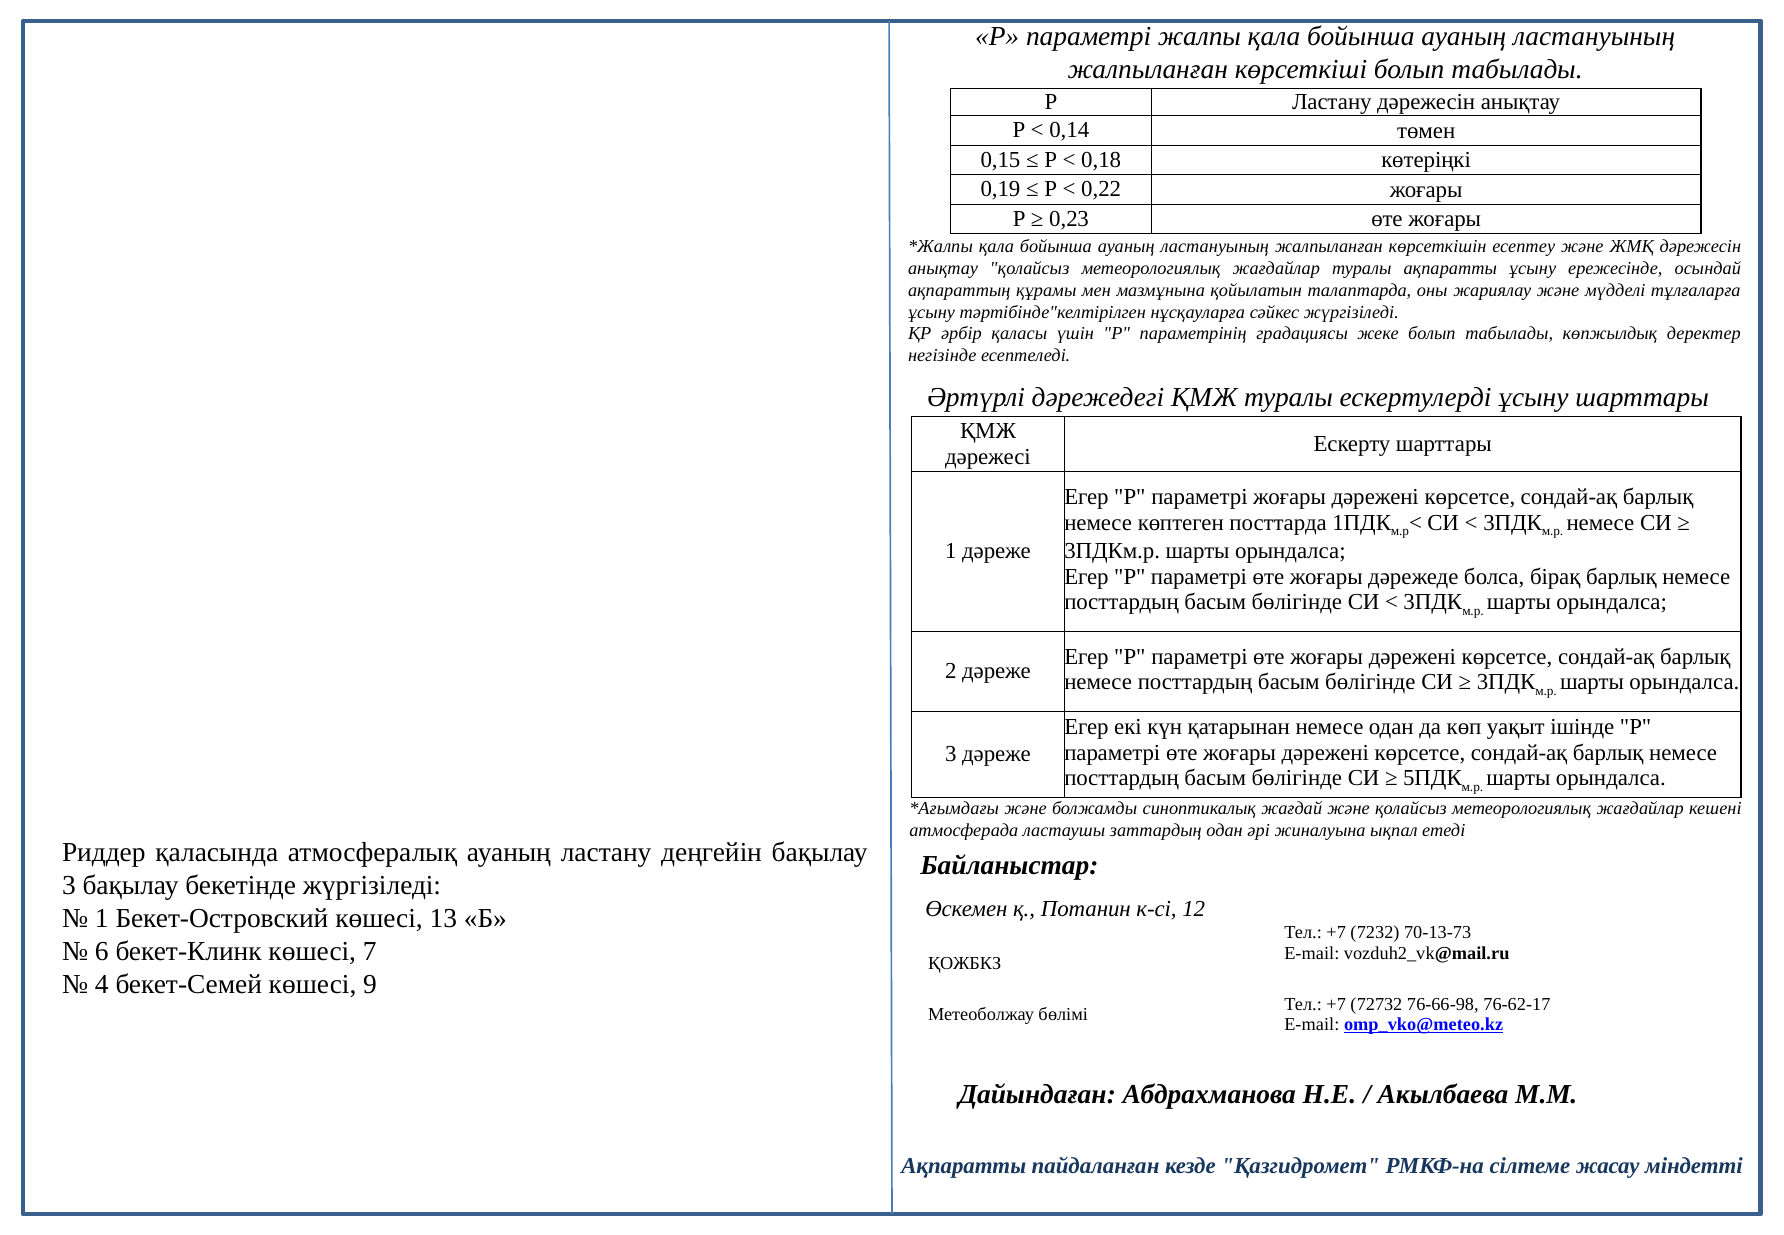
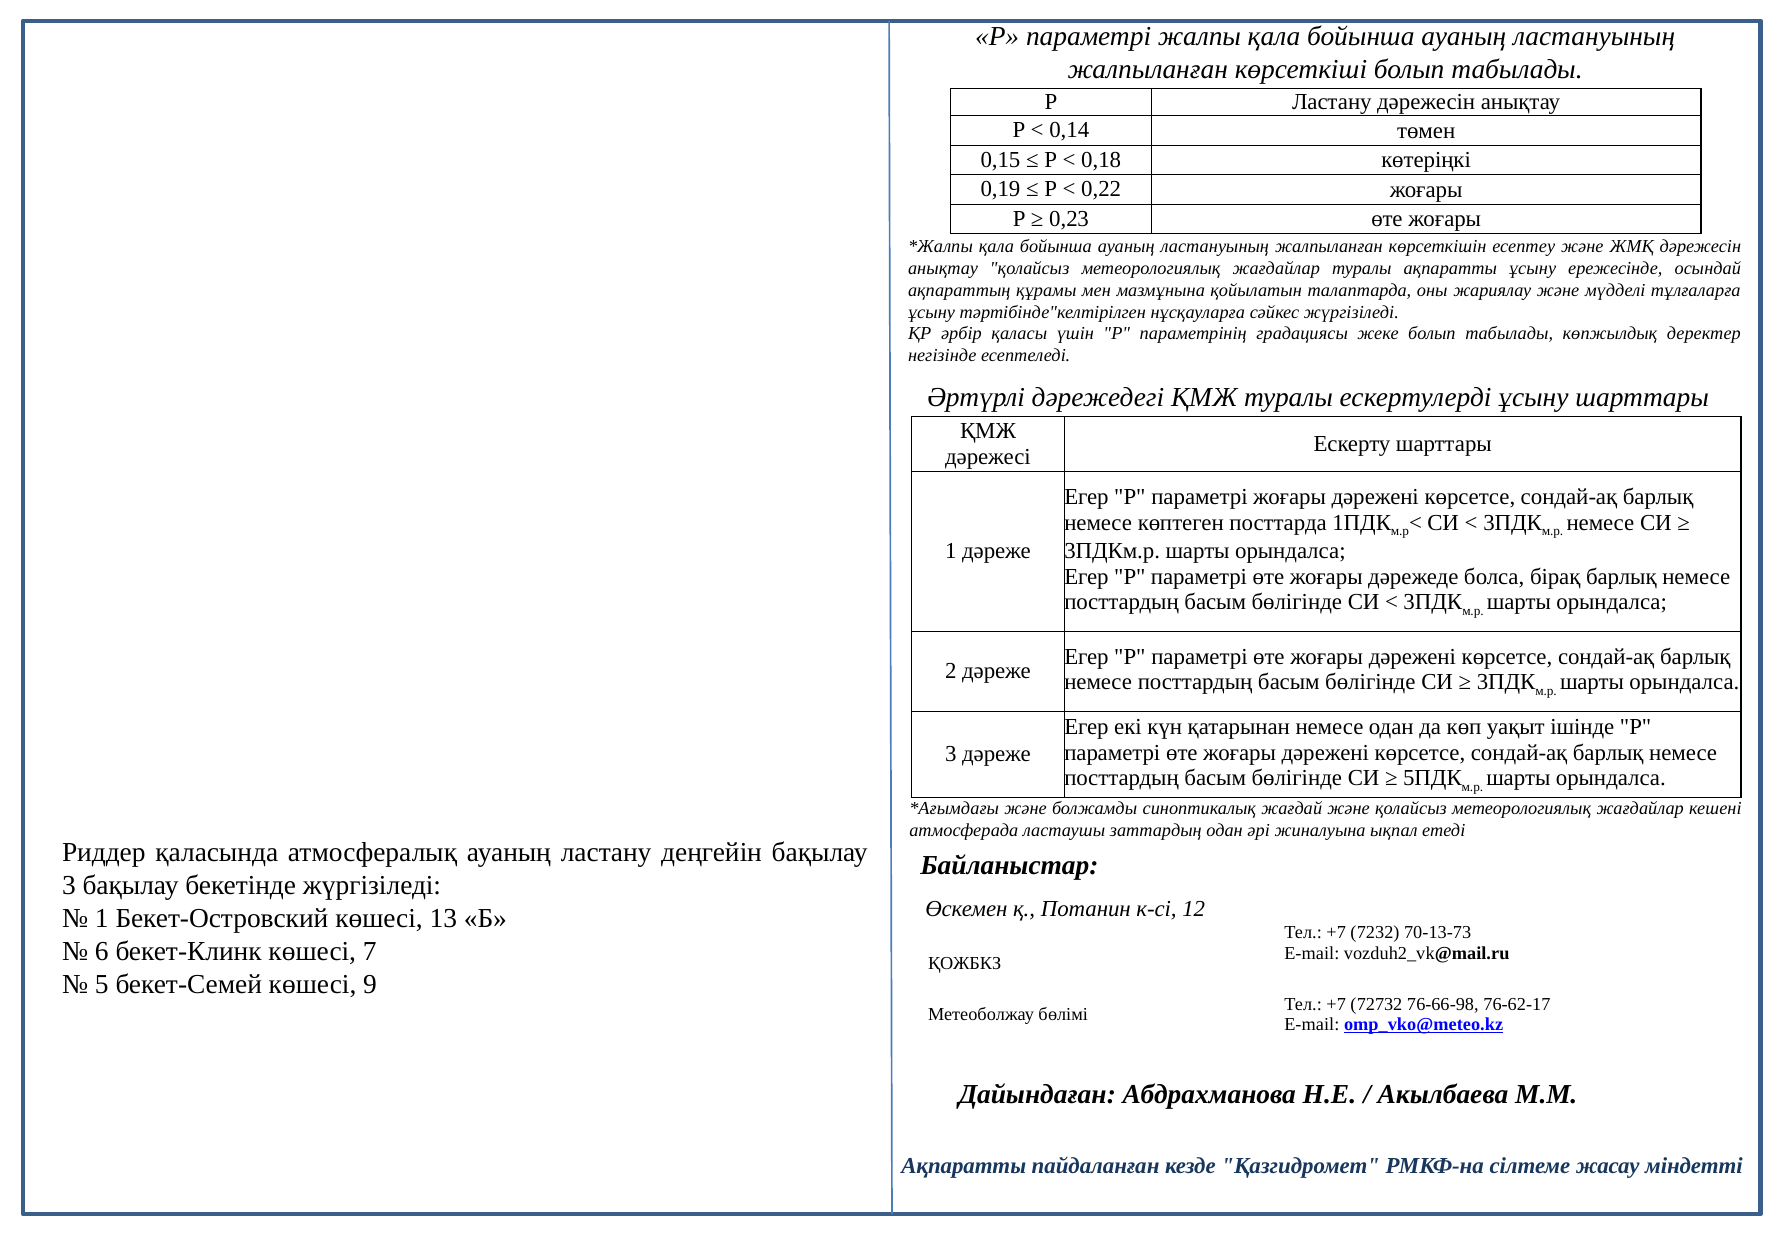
4: 4 -> 5 (102, 984)
